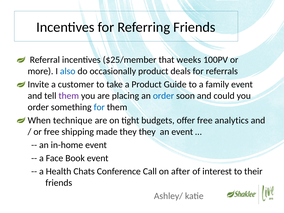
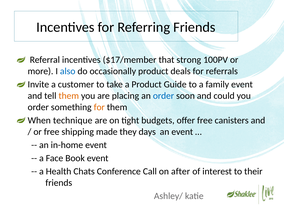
$25/member: $25/member -> $17/member (130, 60)
weeks: weeks -> strong (189, 60)
them colour: purple -> orange (69, 96)
for colour: blue -> orange (99, 107)
analytics: analytics -> canisters (232, 120)
they they: they -> days (147, 132)
